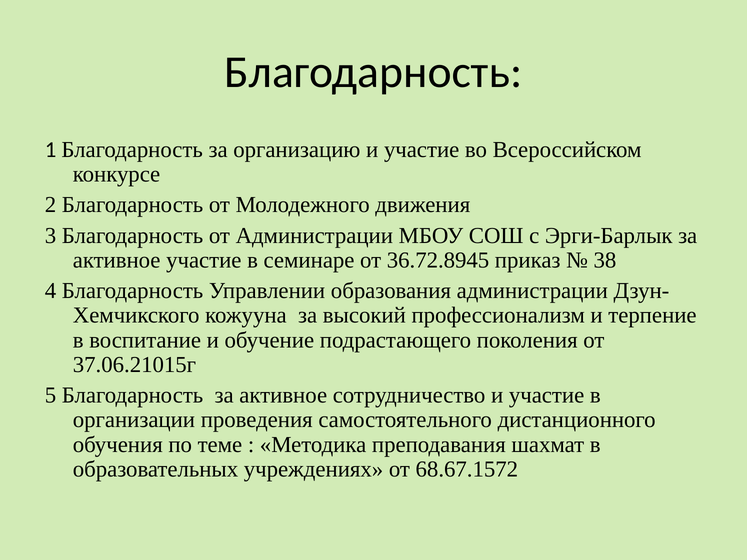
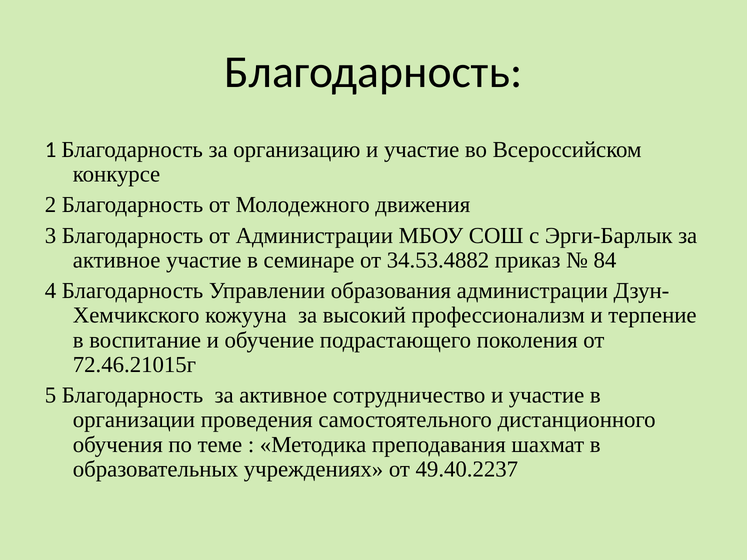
36.72.8945: 36.72.8945 -> 34.53.4882 (438, 260)
38: 38 -> 84 (605, 260)
37.06.21015г: 37.06.21015г -> 72.46.21015г (134, 365)
68.67.1572: 68.67.1572 -> 49.40.2237 (467, 469)
